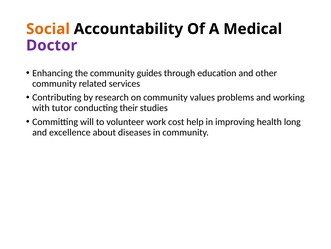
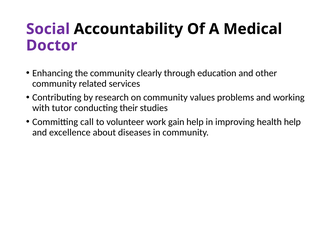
Social colour: orange -> purple (48, 29)
guides: guides -> clearly (149, 73)
will: will -> call (87, 121)
cost: cost -> gain (176, 121)
health long: long -> help (292, 121)
